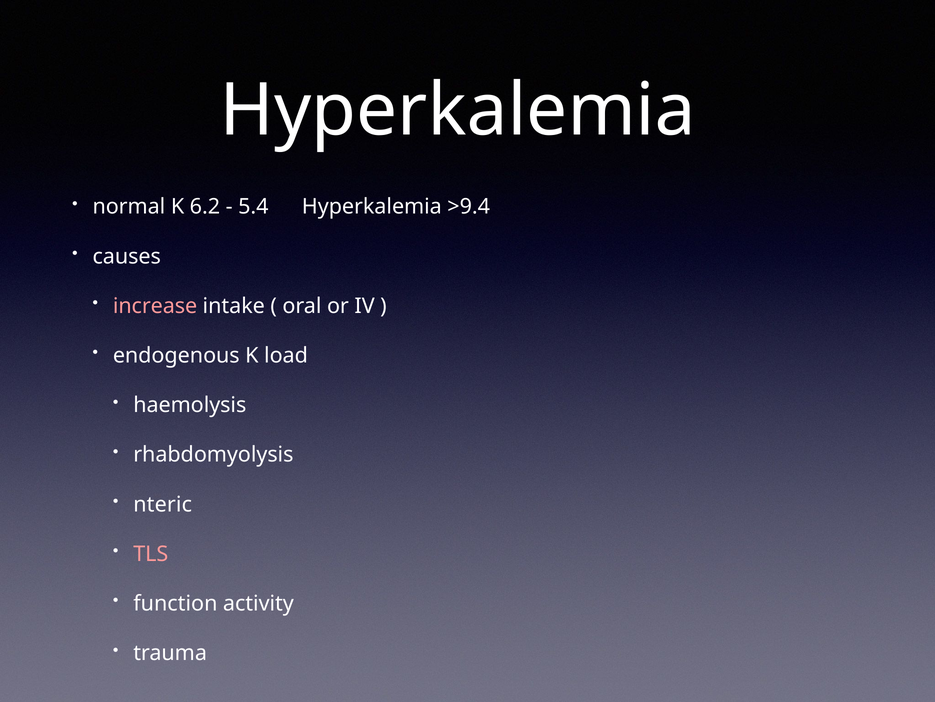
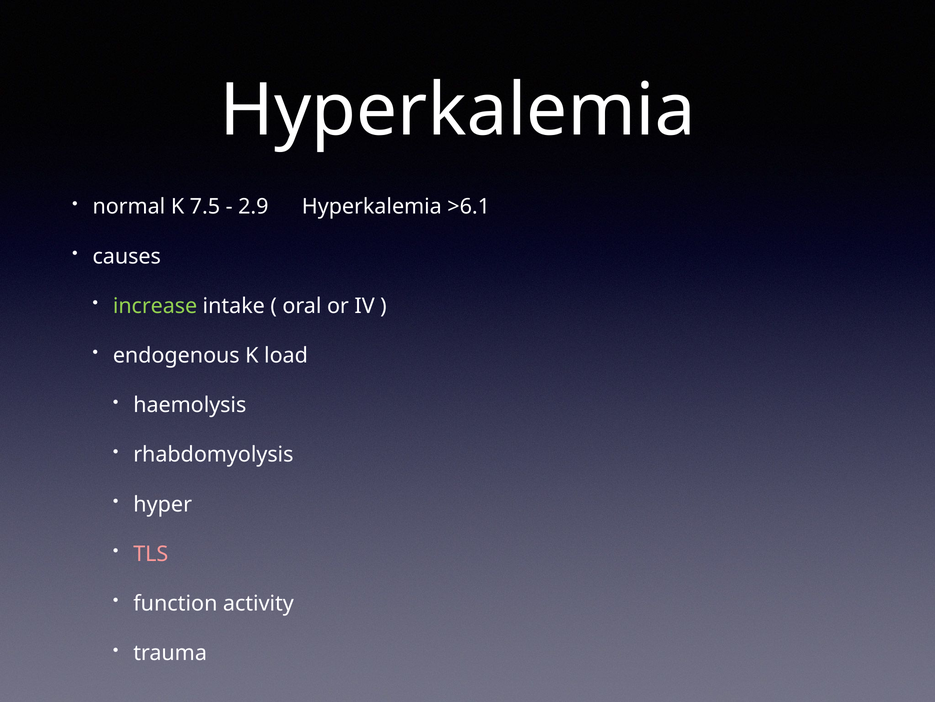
6.2: 6.2 -> 7.5 (205, 207)
5.4: 5.4 -> 2.9 (253, 207)
>9.4: >9.4 -> >6.1 (469, 207)
increase colour: pink -> light green (155, 306)
nteric: nteric -> hyper (163, 504)
